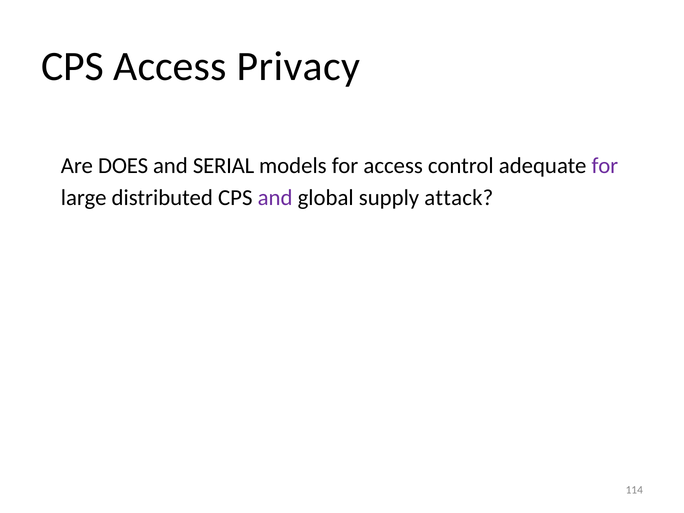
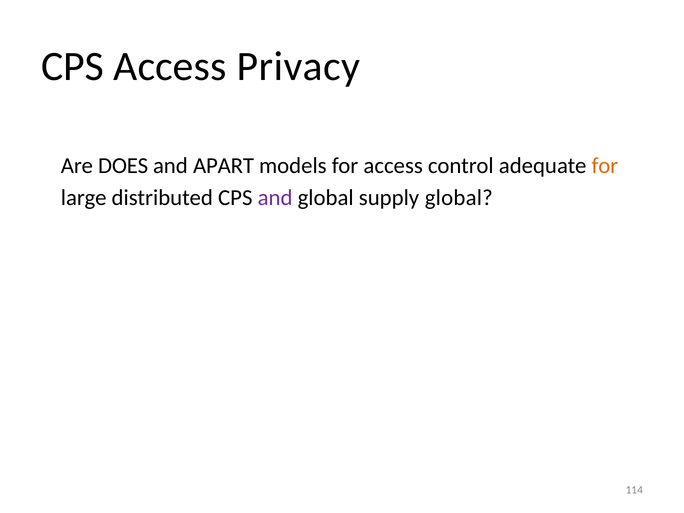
SERIAL: SERIAL -> APART (224, 166)
for colour: purple -> orange (605, 166)
supply attack: attack -> global (459, 198)
